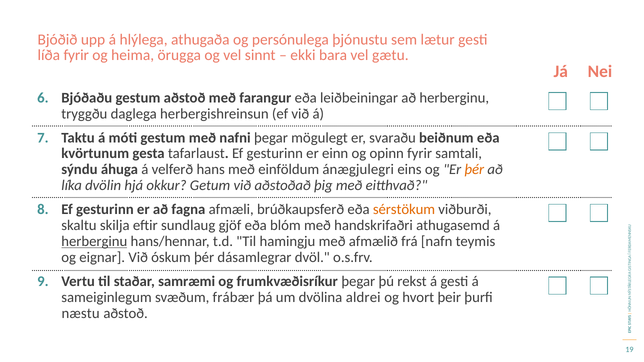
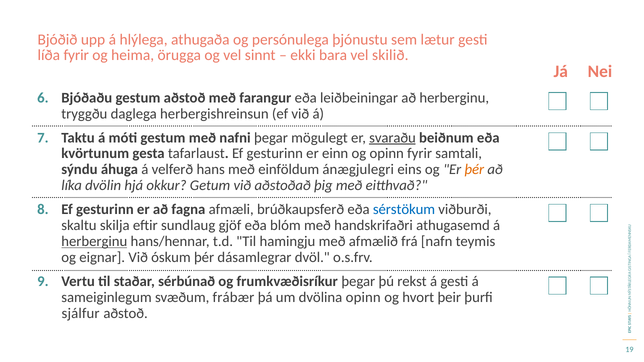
gætu: gætu -> skilið (390, 55)
svaraðu underline: none -> present (393, 138)
sérstökum colour: orange -> blue (404, 210)
samræmi: samræmi -> sérbúnað (187, 282)
dvölina aldrei: aldrei -> opinn (363, 298)
næstu: næstu -> sjálfur (81, 314)
